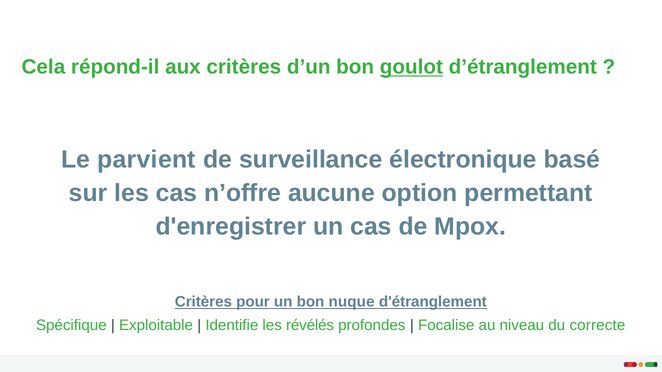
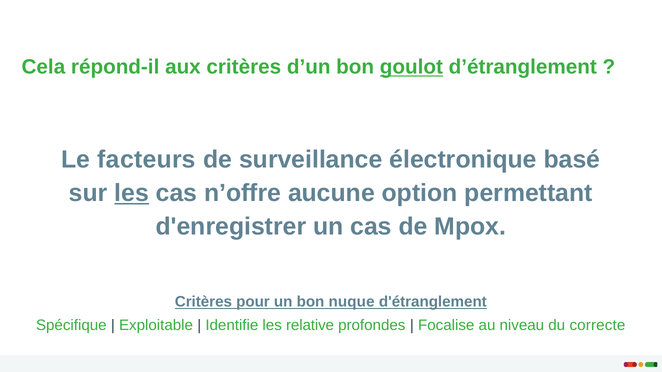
parvient: parvient -> facteurs (147, 160)
les underline: none -> present (132, 193)
révélés: révélés -> relative (310, 325)
